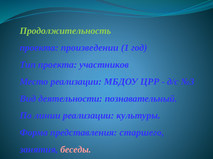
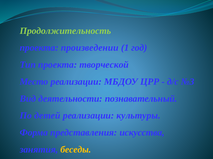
участников: участников -> творческой (104, 65)
линии: линии -> детей (47, 116)
старшего: старшего -> искусства (142, 133)
беседы colour: pink -> yellow (76, 150)
